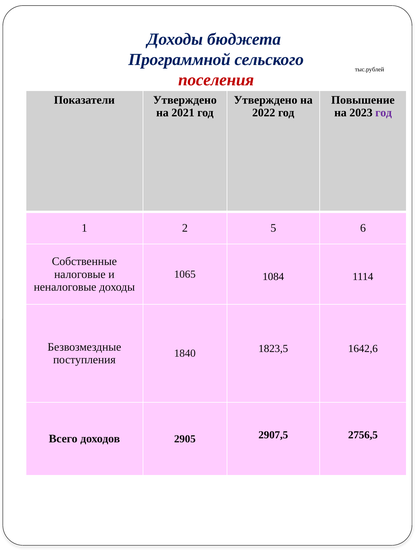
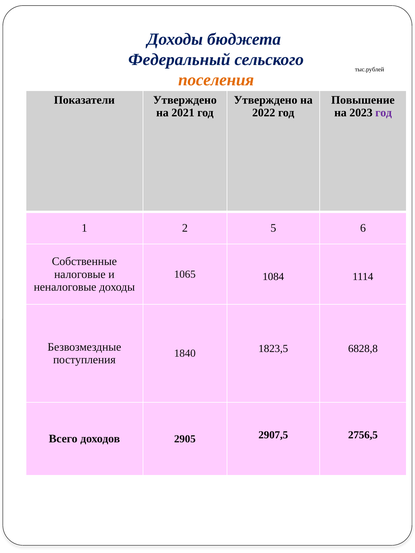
Программной: Программной -> Федеральный (179, 60)
поселения colour: red -> orange (216, 80)
1642,6: 1642,6 -> 6828,8 (363, 349)
